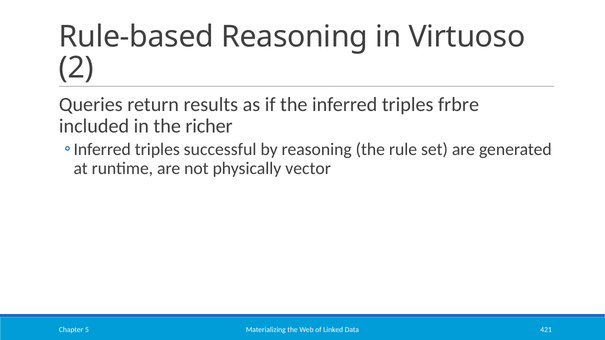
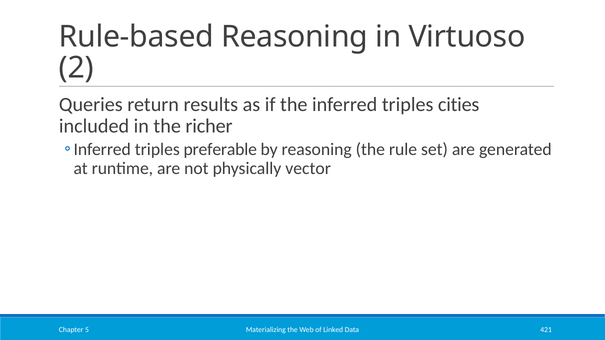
frbre: frbre -> cities (459, 105)
successful: successful -> preferable (220, 149)
